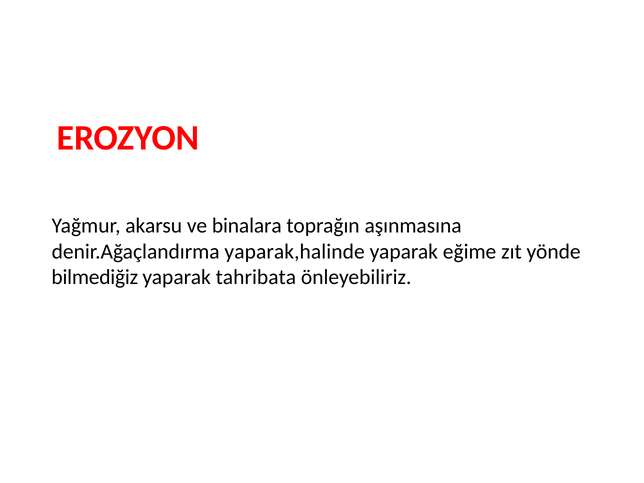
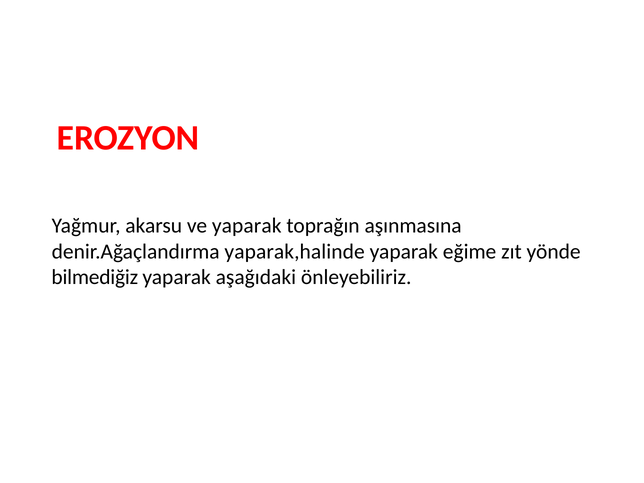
ve binalara: binalara -> yaparak (247, 226)
tahribata: tahribata -> aşağıdaki (256, 277)
